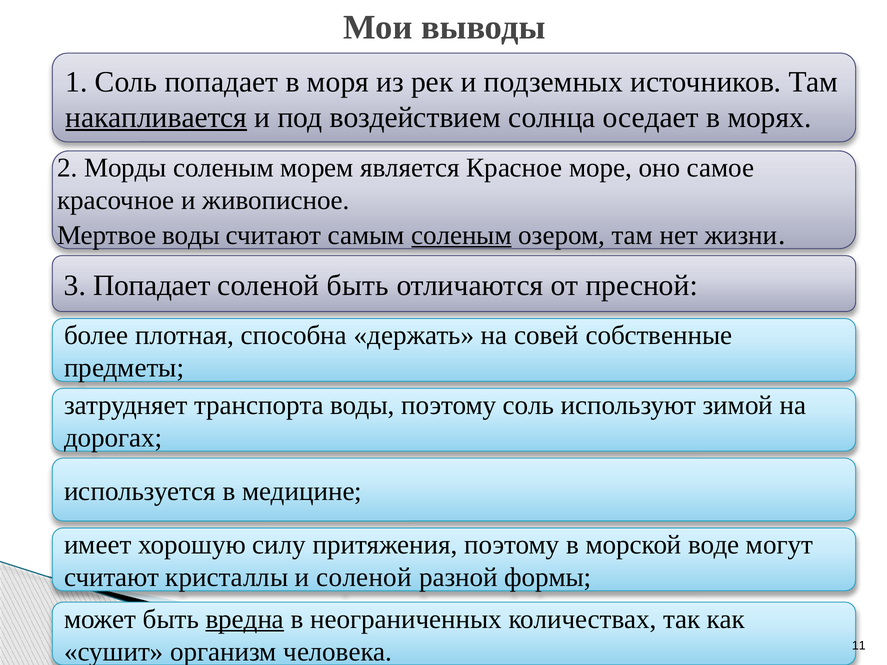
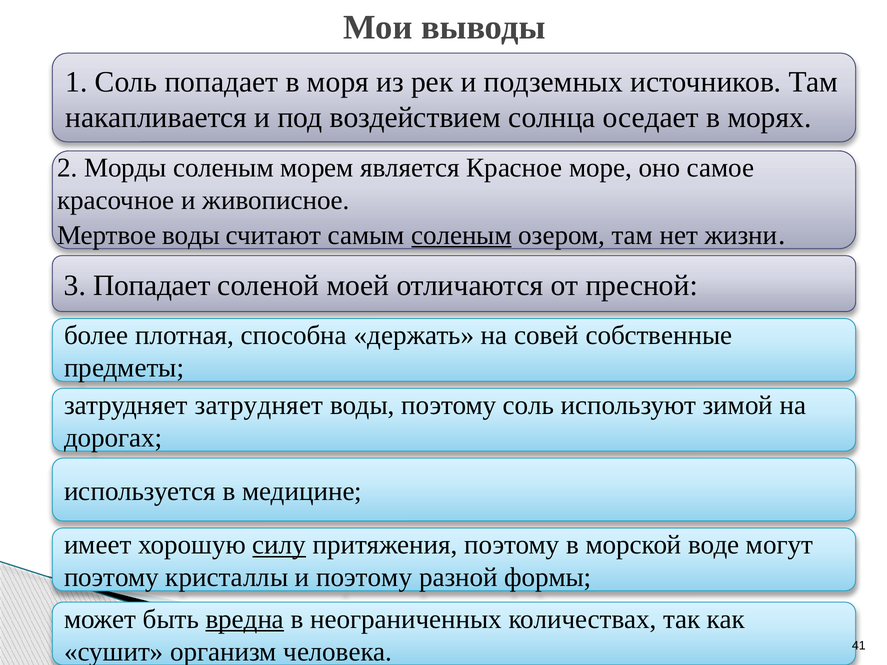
накапливается underline: present -> none (156, 117)
соленой быть: быть -> моей (358, 286)
затрудняет транспорта: транспорта -> затрудняет (259, 406)
силу underline: none -> present (279, 545)
считают: считают -> поэтому (112, 578)
и соленой: соленой -> поэтому (364, 578)
11: 11 -> 41 (859, 646)
